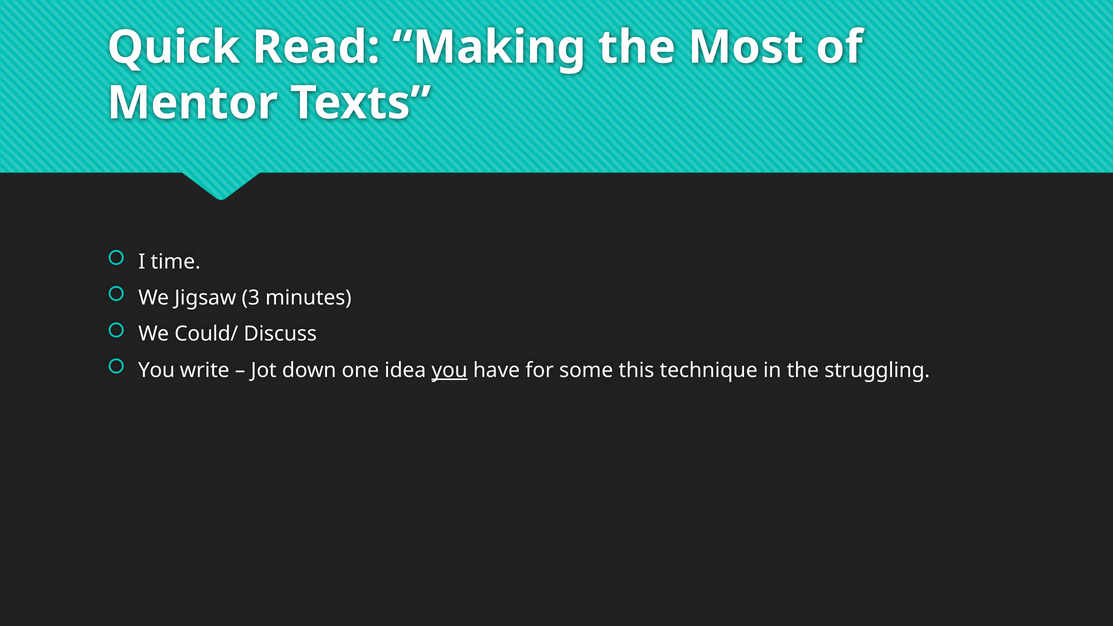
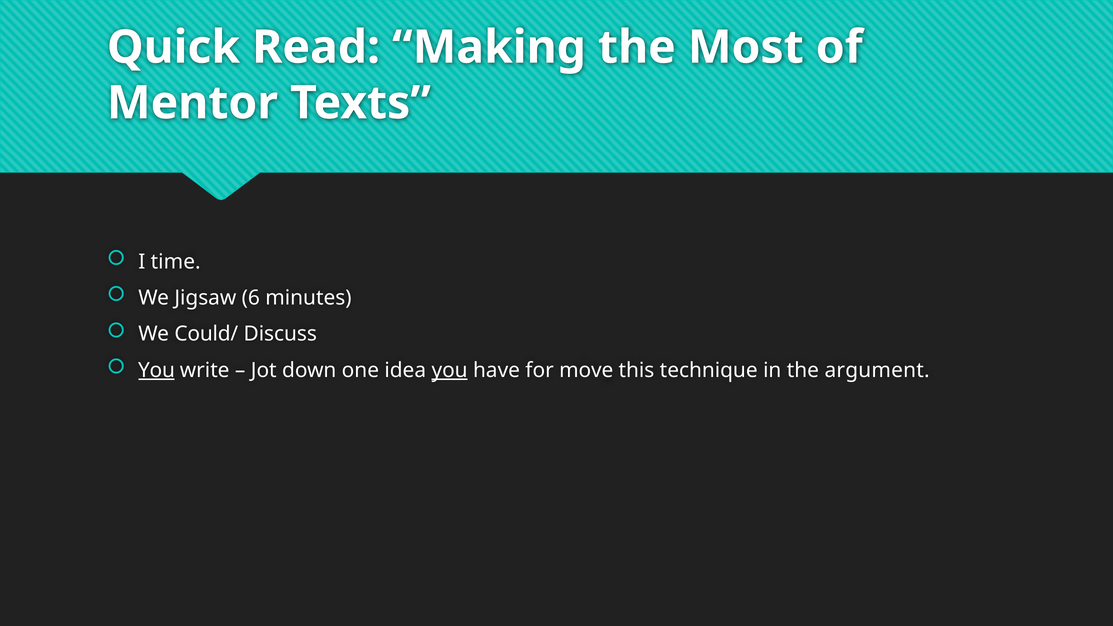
3: 3 -> 6 (251, 298)
You underline: none -> present (156, 370)
some: some -> move (586, 370)
struggling: struggling -> argument (877, 370)
